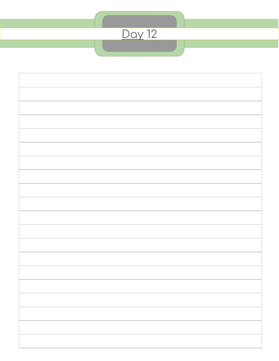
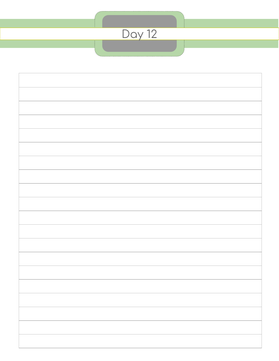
Day underline: present -> none (133, 35)
